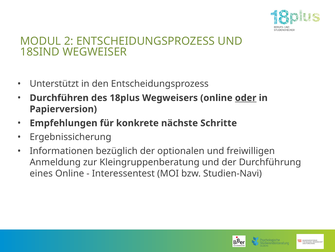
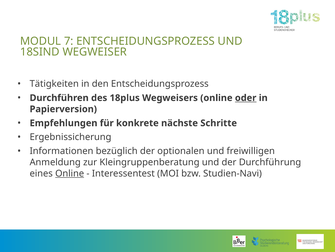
2: 2 -> 7 (69, 41)
Unterstützt: Unterstützt -> Tätigkeiten (54, 84)
Online underline: none -> present (70, 173)
